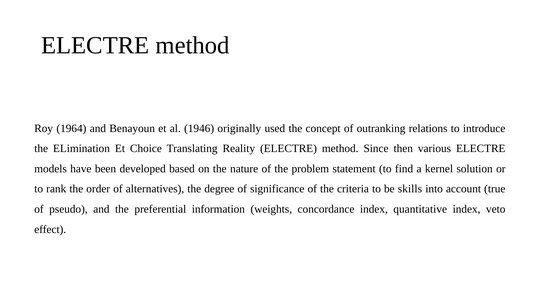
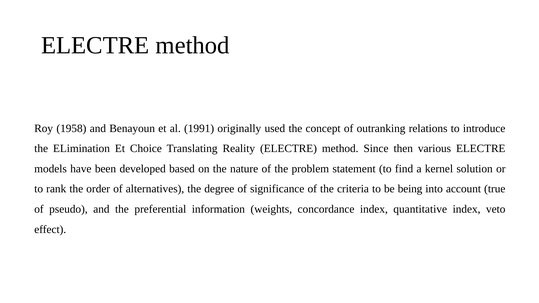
1964: 1964 -> 1958 (71, 128)
1946: 1946 -> 1991 (199, 128)
skills: skills -> being (410, 189)
